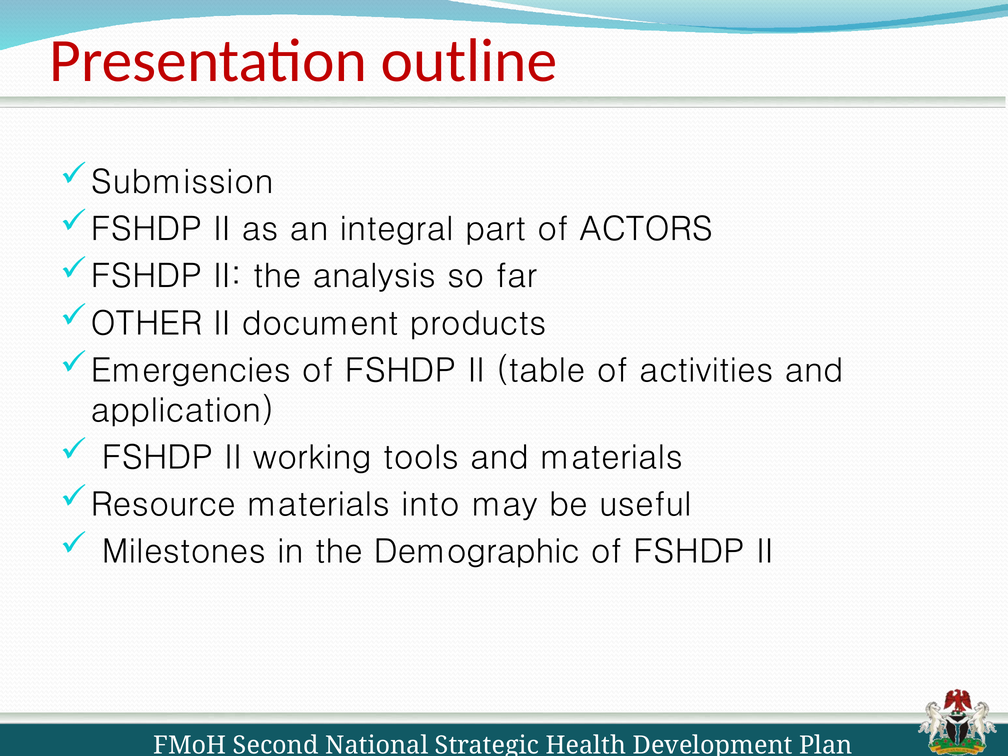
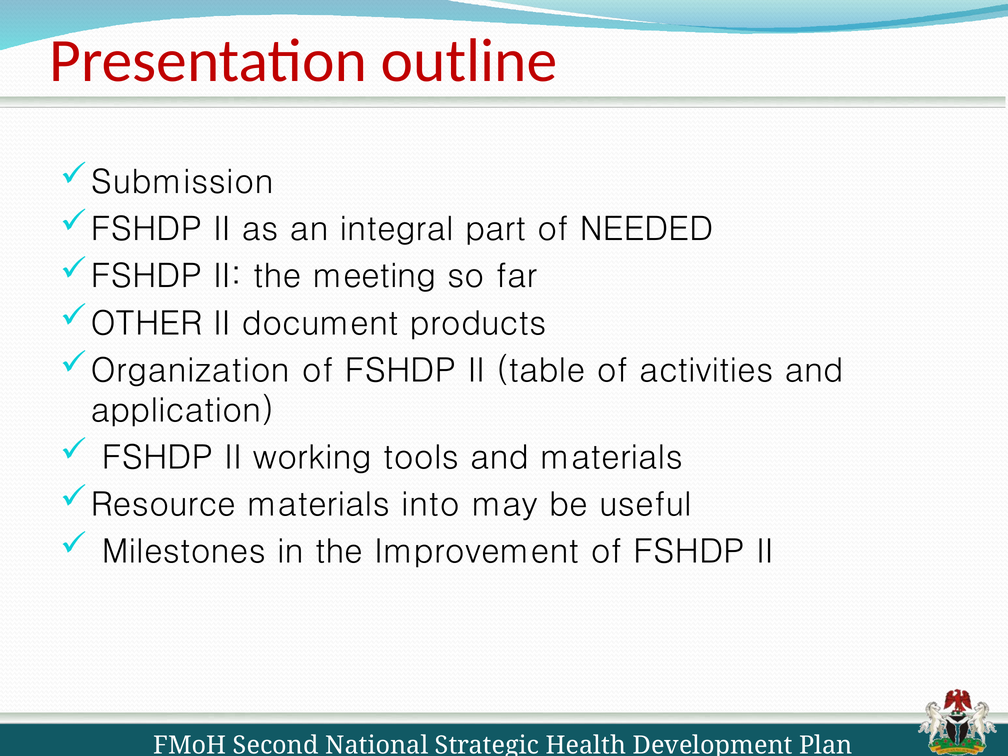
ACTORS: ACTORS -> NEEDED (647, 229)
analysis: analysis -> meeting (374, 276)
Emergencies: Emergencies -> Organization (190, 370)
Demographic: Demographic -> Improvement (477, 552)
